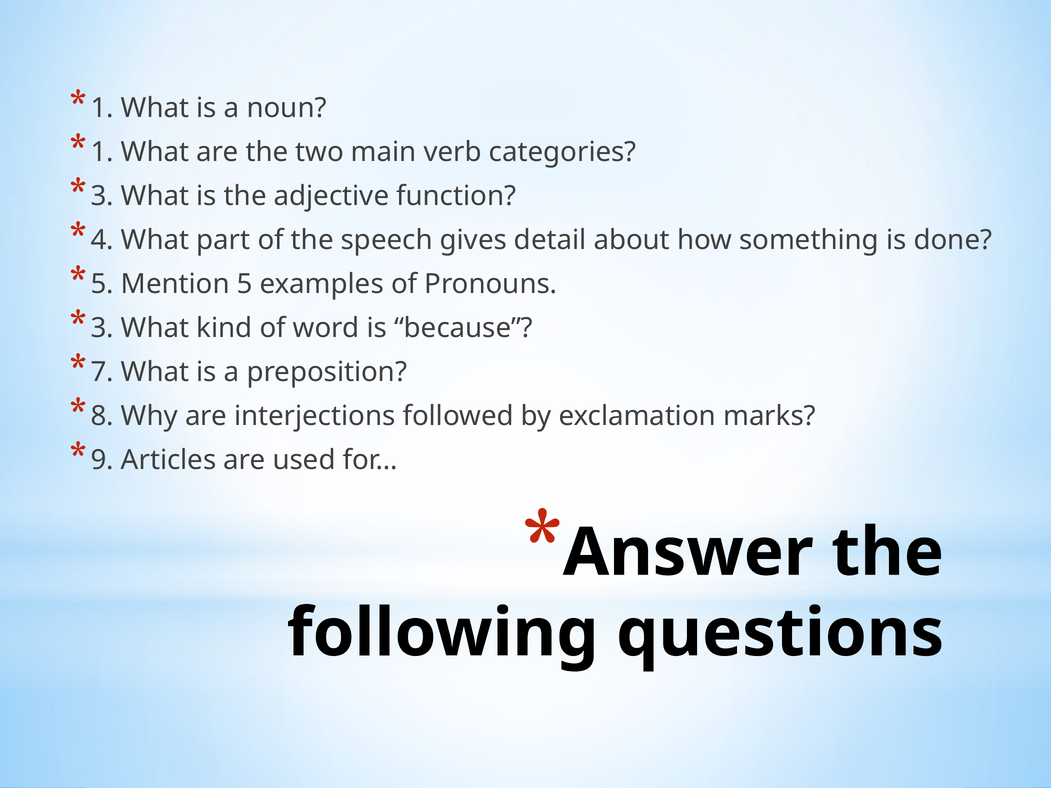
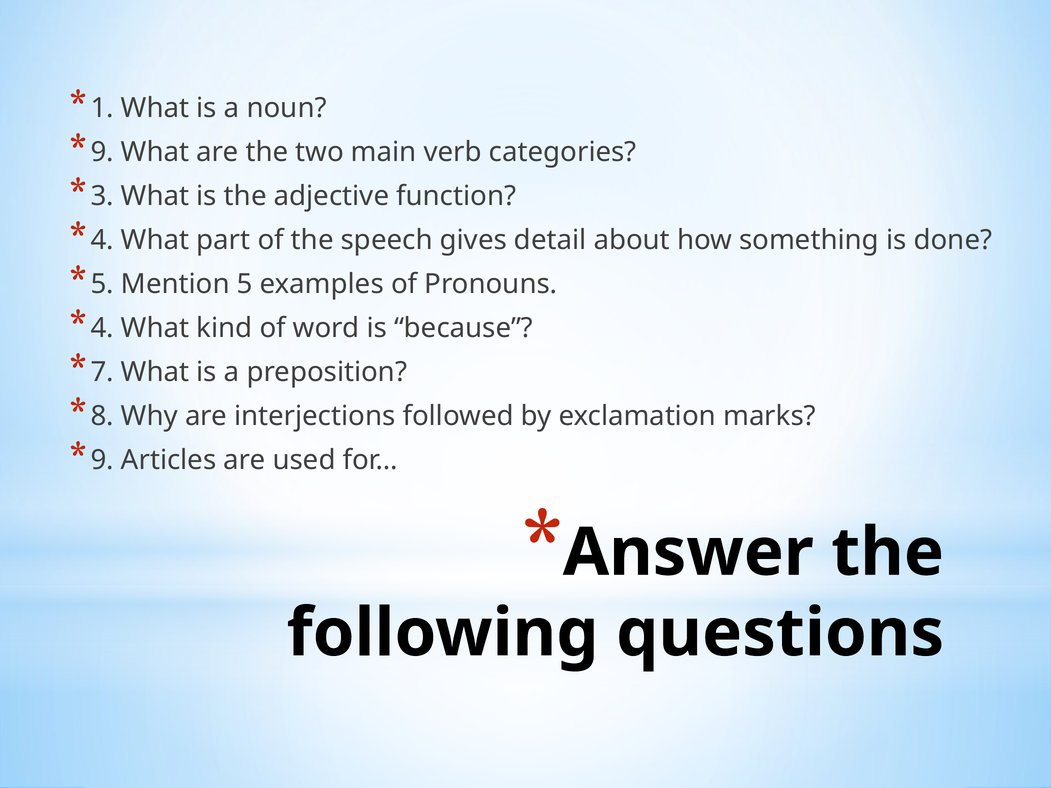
1: 1 -> 9 (102, 152)
3: 3 -> 4 (102, 328)
